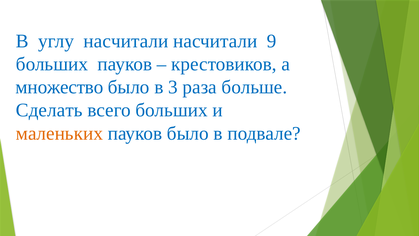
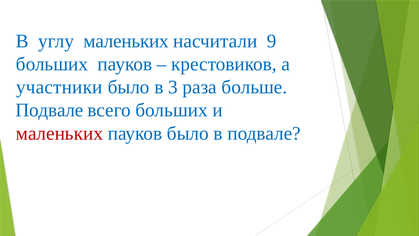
углу насчитали: насчитали -> маленьких (126, 41)
множество: множество -> участники (59, 87)
Сделать: Сделать -> Подвале (49, 110)
маленьких colour: orange -> red (59, 133)
